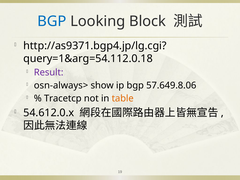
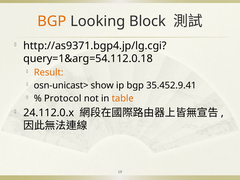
BGP colour: blue -> orange (52, 21)
Result colour: purple -> orange (49, 72)
osn-always>: osn-always> -> osn-unicast> (61, 85)
57.649.8.06: 57.649.8.06 -> 35.452.9.41 (171, 85)
Tracetcp: Tracetcp -> Protocol (63, 99)
54.612.0.x: 54.612.0.x -> 24.112.0.x (49, 113)
